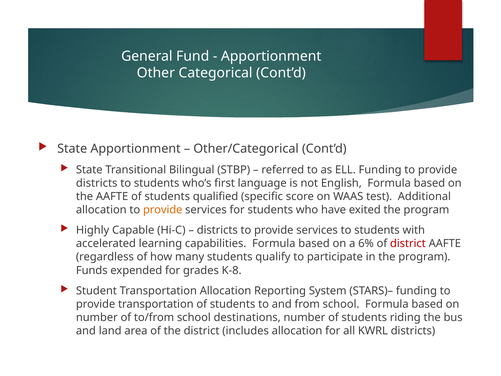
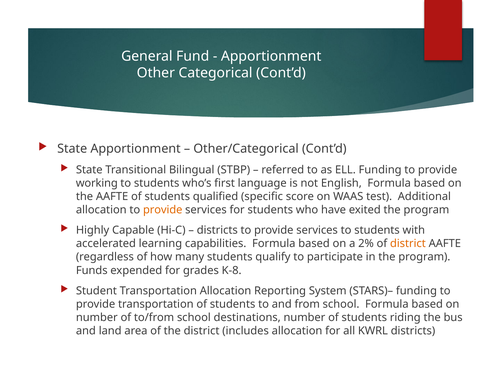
districts: districts -> working (97, 183)
6%: 6% -> 2% (366, 243)
district colour: red -> orange (408, 243)
